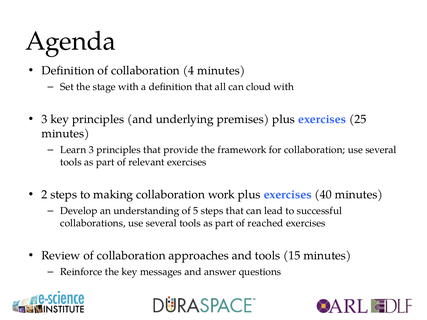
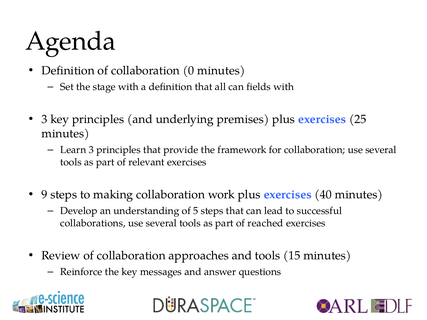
4: 4 -> 0 (189, 71)
cloud: cloud -> fields (259, 87)
2: 2 -> 9 (45, 195)
